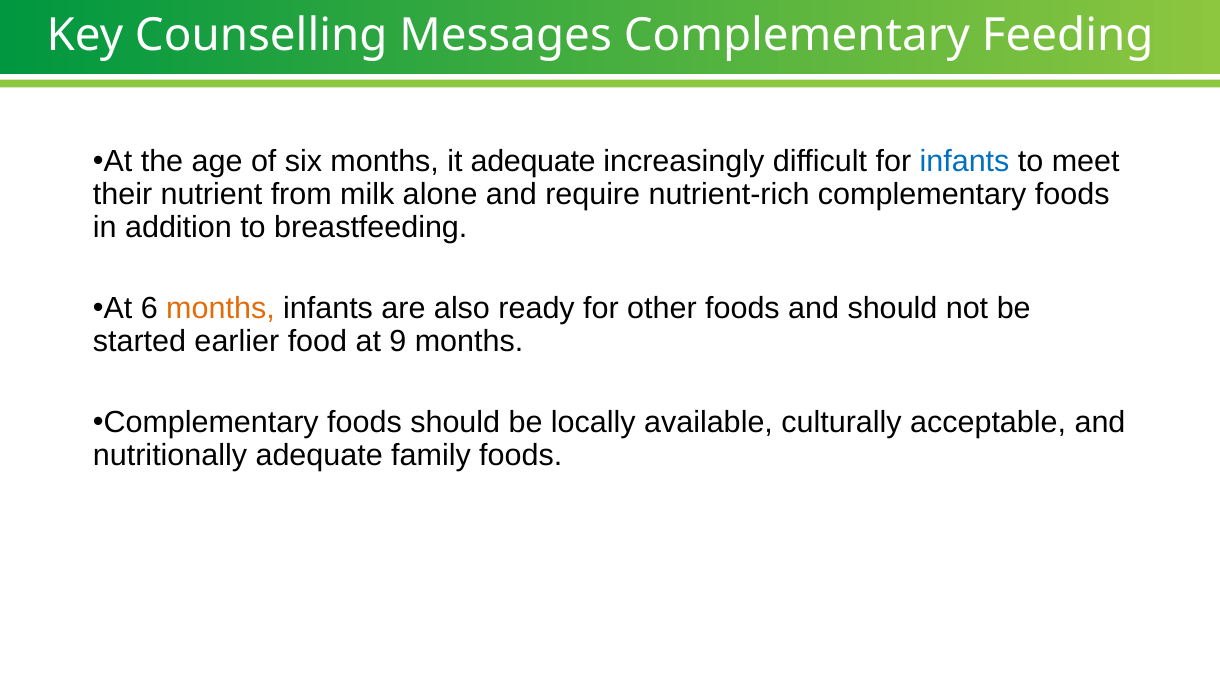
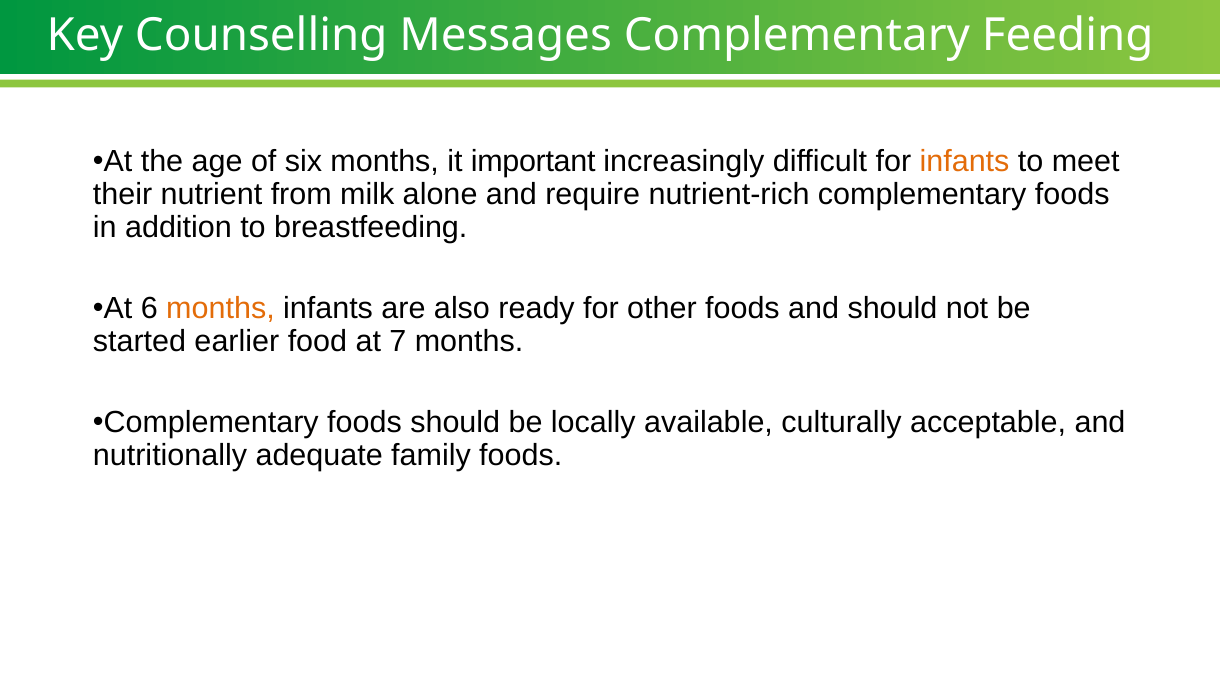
it adequate: adequate -> important (533, 161)
infants colour: blue -> orange (965, 161)
9: 9 -> 7 (398, 341)
